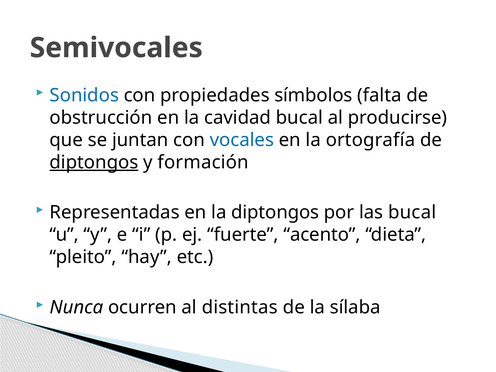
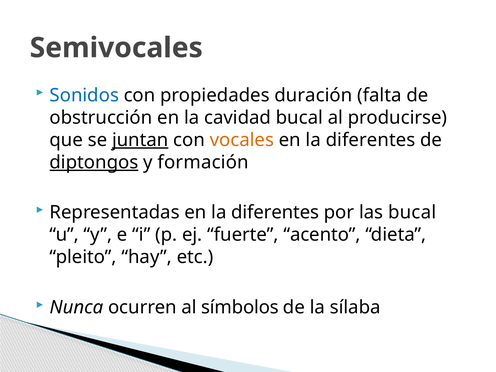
símbolos: símbolos -> duración (313, 95)
juntan underline: none -> present (140, 140)
vocales colour: blue -> orange (242, 140)
ortografía: ortografía -> diferentes (370, 140)
Representadas en la diptongos: diptongos -> diferentes (275, 212)
distintas: distintas -> símbolos (240, 307)
